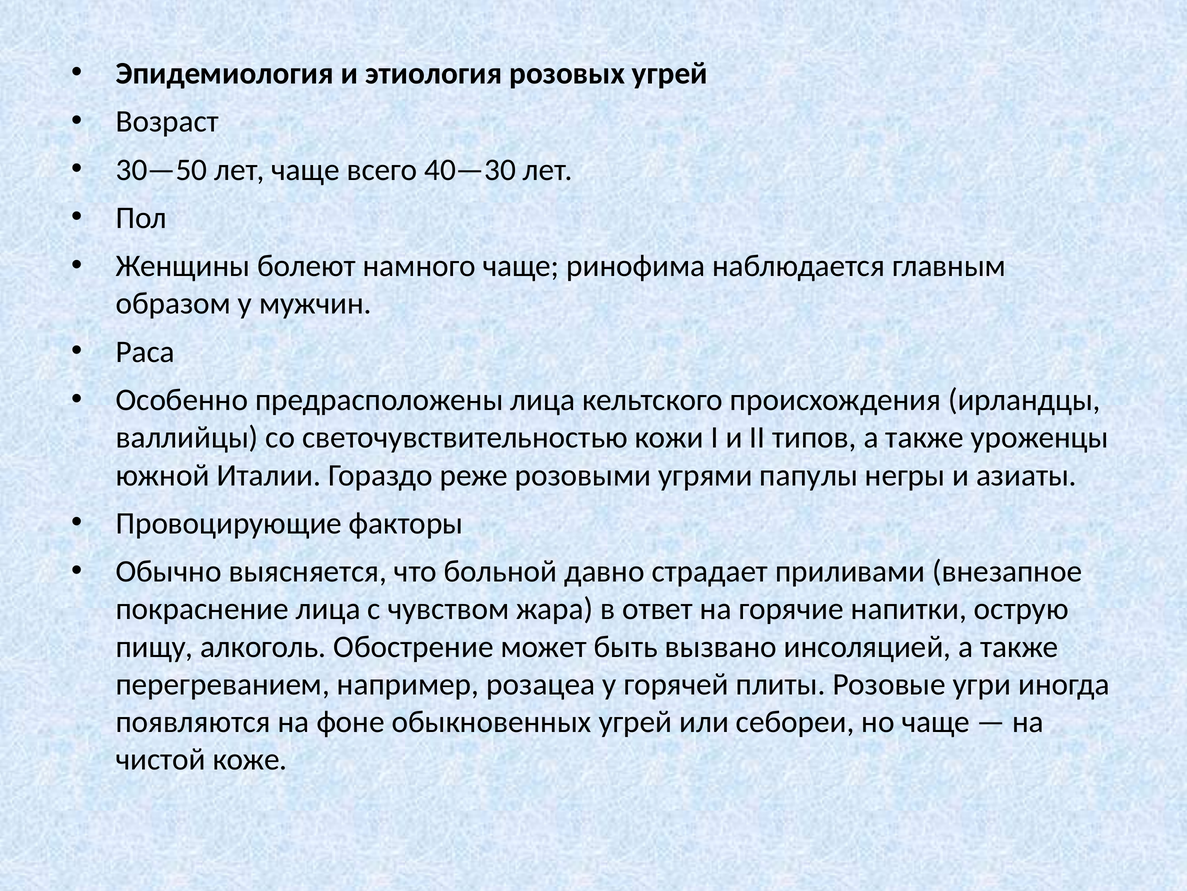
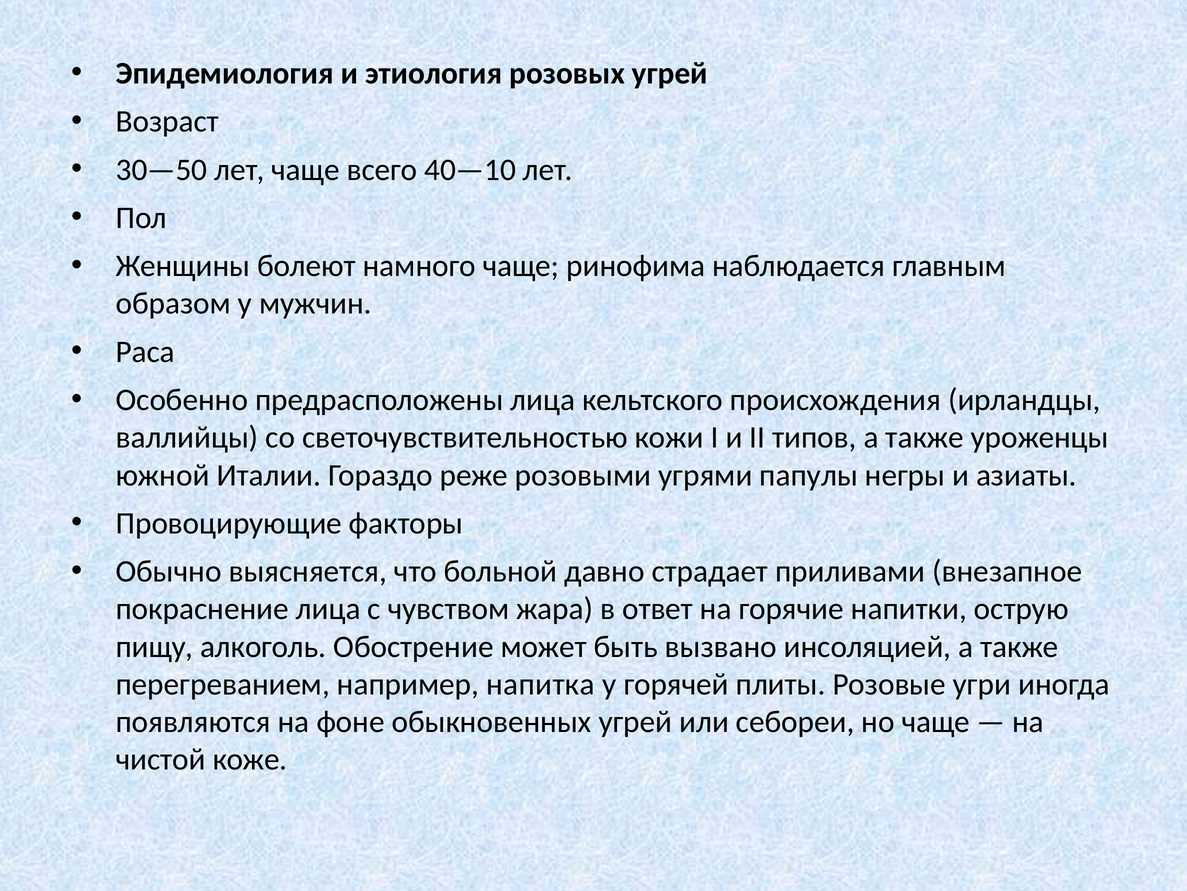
40—30: 40—30 -> 40—10 (470, 170)
розацеа: розацеа -> напитка (541, 684)
